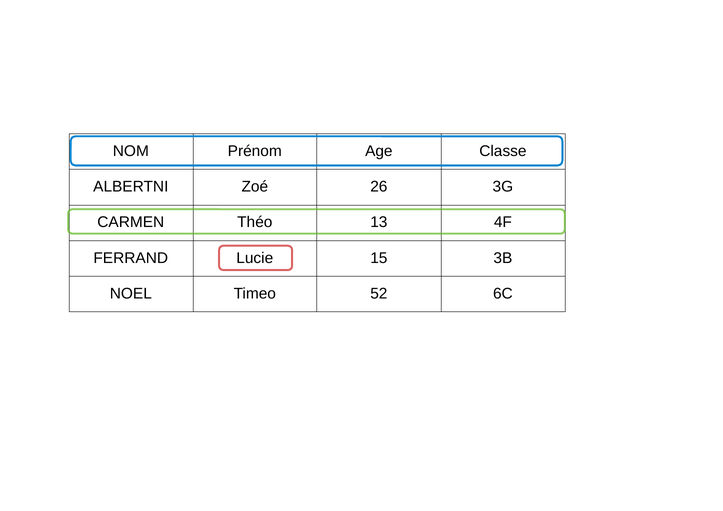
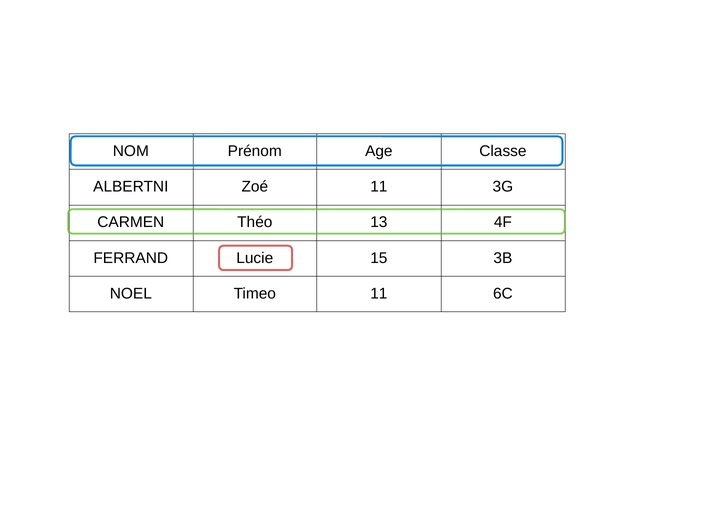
Zoé 26: 26 -> 11 (379, 187)
Timeo 52: 52 -> 11 (379, 294)
